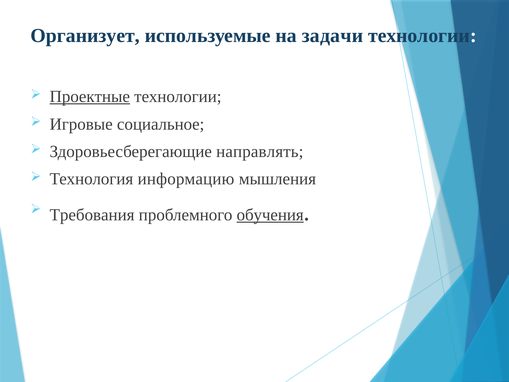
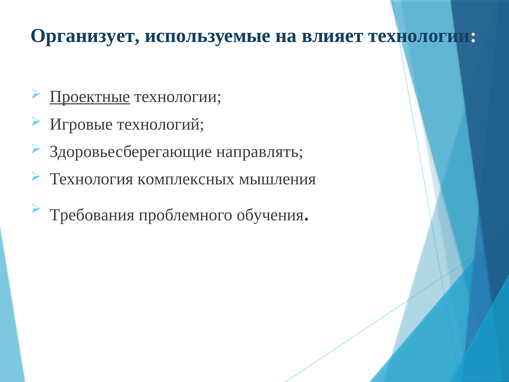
задачи: задачи -> влияет (333, 36)
социальное: социальное -> технологий (161, 124)
информацию: информацию -> комплексных (186, 179)
обучения underline: present -> none (270, 215)
